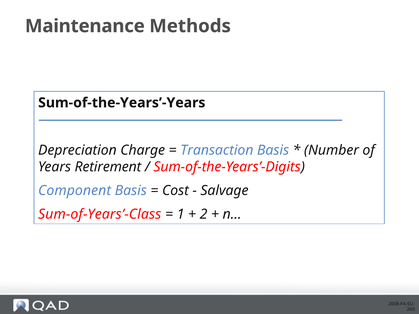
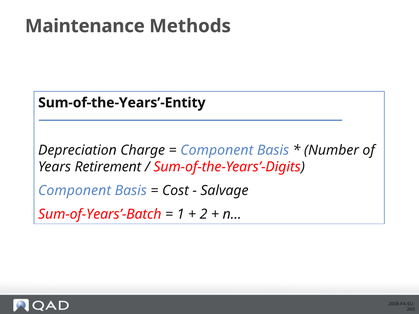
Sum-of-the-Years’-Years: Sum-of-the-Years’-Years -> Sum-of-the-Years’-Entity (122, 103)
Transaction: Transaction -> Component (217, 150)
Sum-of-Years’-Class: Sum-of-Years’-Class -> Sum-of-Years’-Batch (100, 215)
